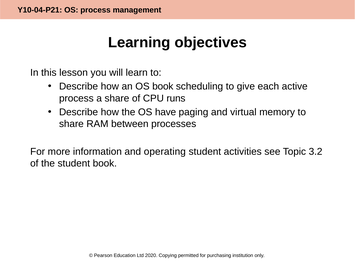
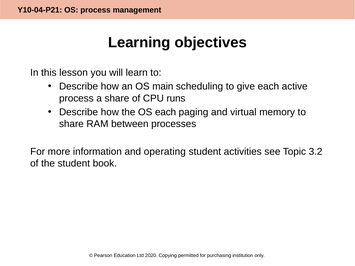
OS book: book -> main (163, 87)
OS have: have -> each (166, 112)
